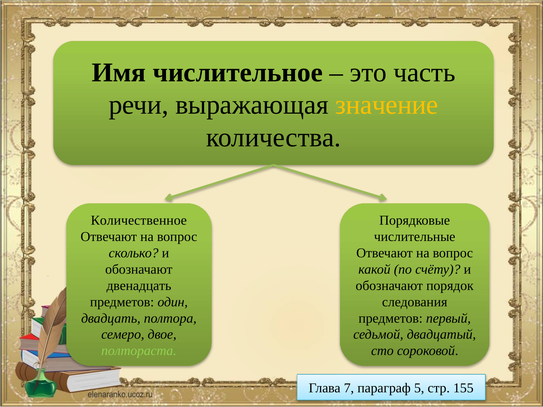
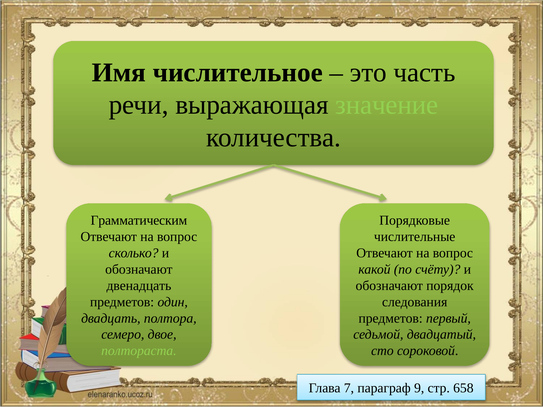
значение colour: yellow -> light green (387, 105)
Количественное: Количественное -> Грамматическим (139, 221)
5: 5 -> 9 (419, 388)
155: 155 -> 658 (463, 388)
